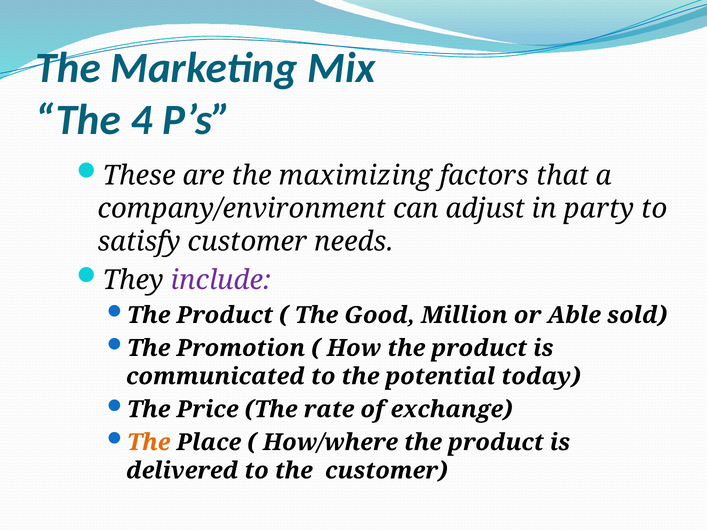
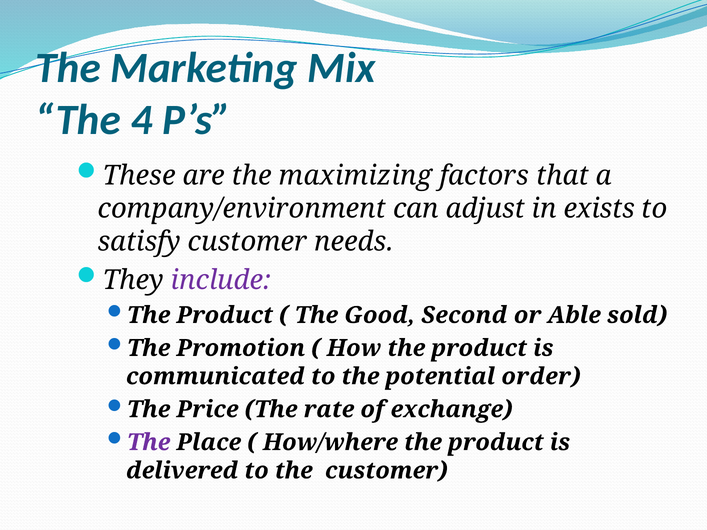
party: party -> exists (599, 209)
Million: Million -> Second (464, 315)
today: today -> order (541, 377)
The colour: orange -> purple (149, 443)
